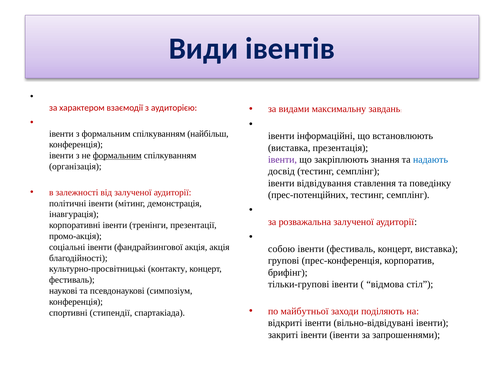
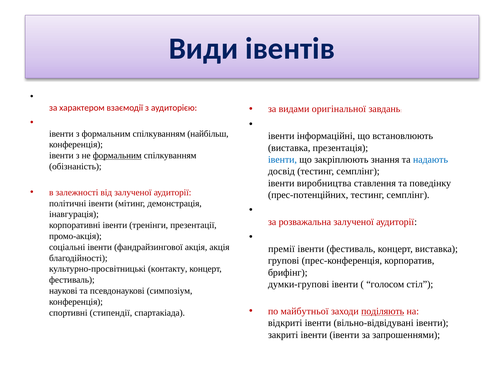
максимальну: максимальну -> оригінальної (339, 109)
івенти colour: purple -> blue (282, 160)
організація: організація -> обізнаність (75, 166)
відвідування: відвідування -> виробництва (324, 183)
собою: собою -> премії (281, 249)
тільки-групові: тільки-групові -> думки-групові (299, 284)
відмова: відмова -> голосом (385, 284)
поділяють underline: none -> present (383, 311)
